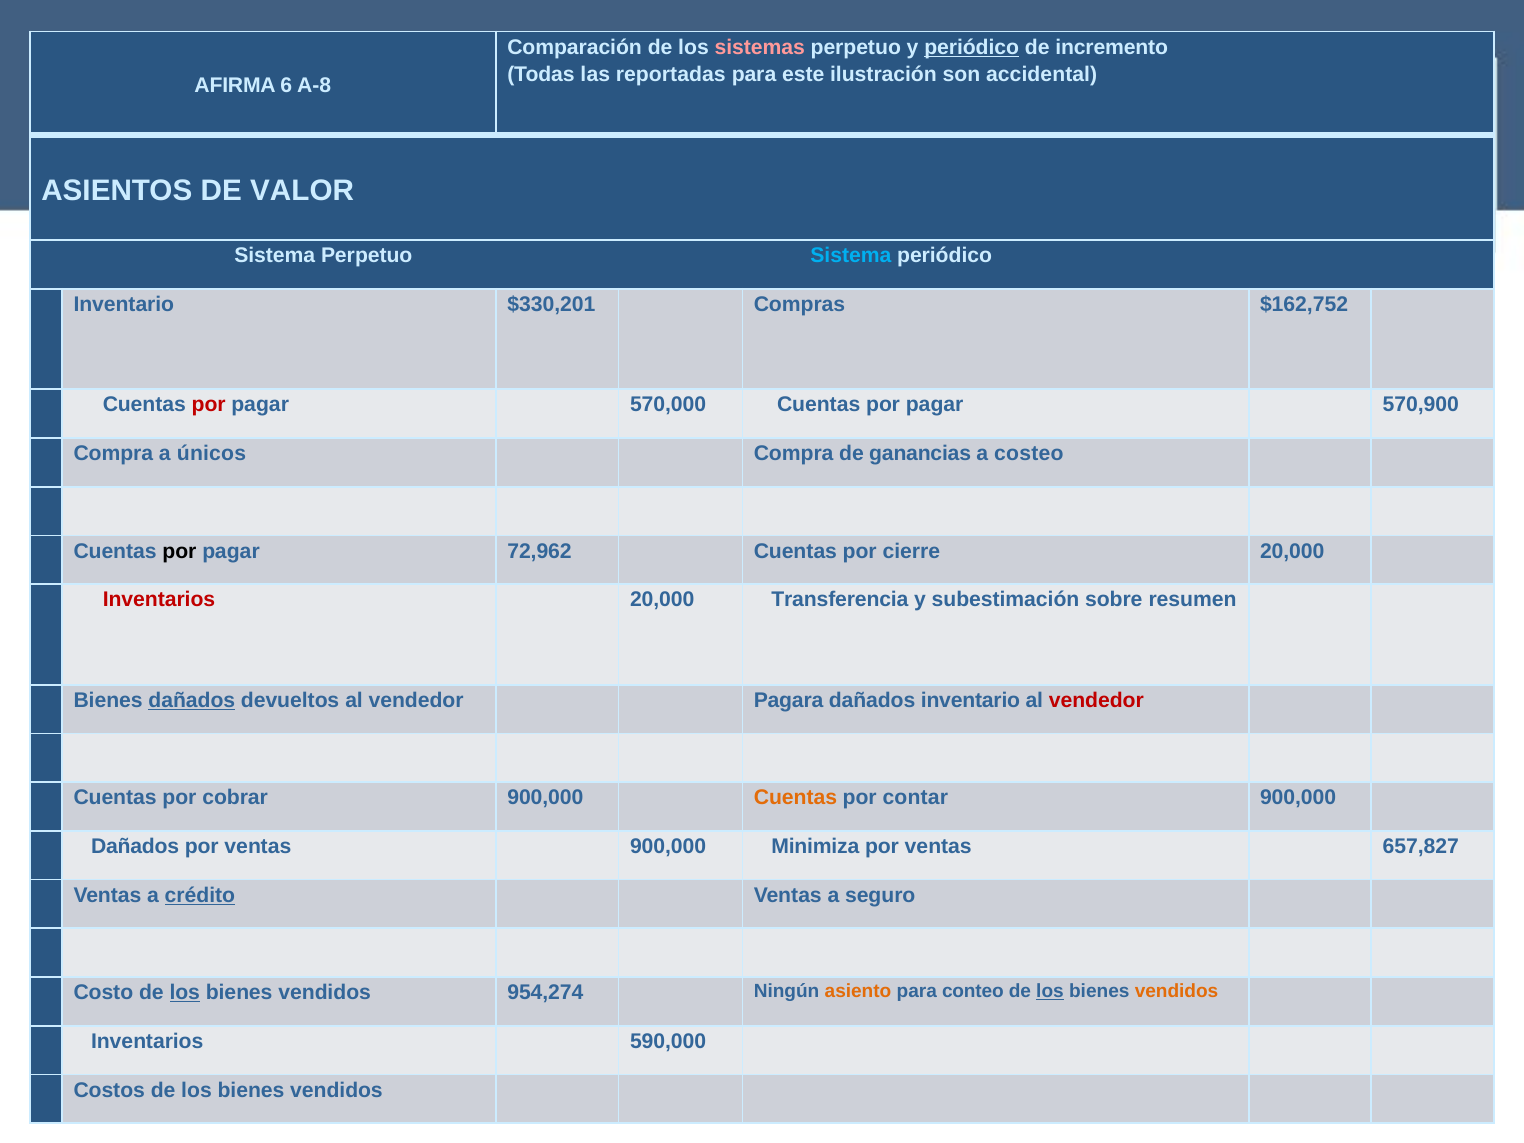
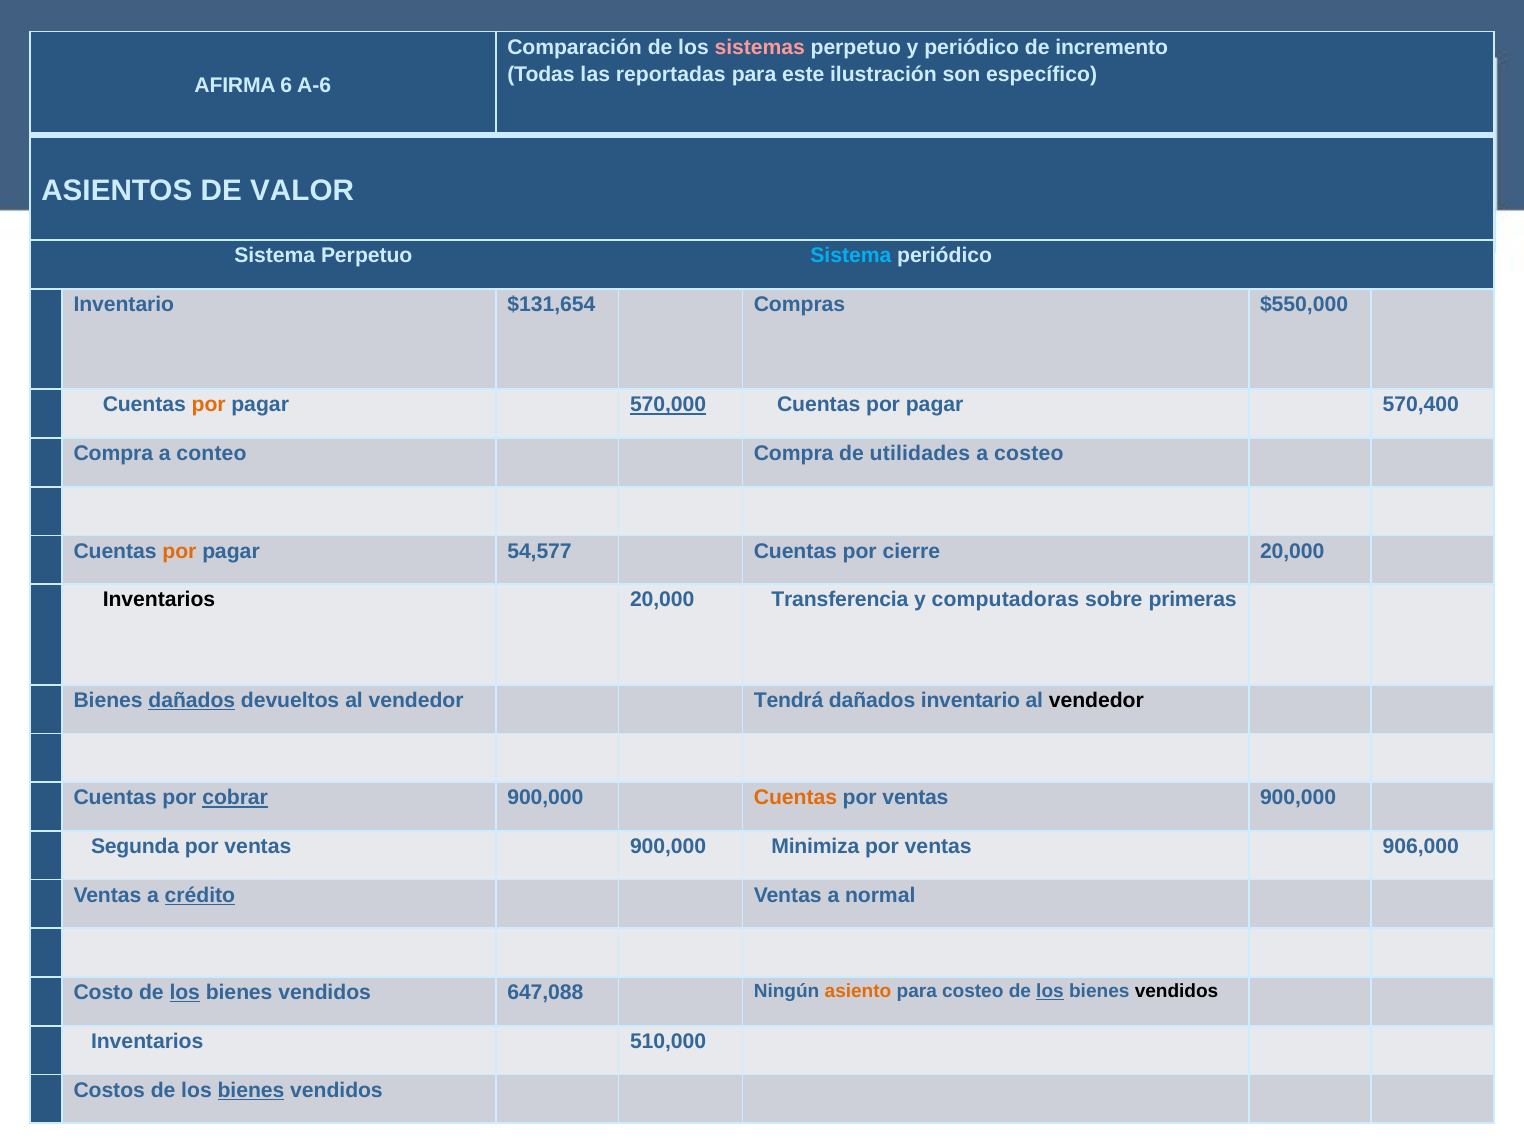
periódico underline: present -> none (972, 47)
accidental: accidental -> específico (1042, 74)
A-8: A-8 -> A-6 (314, 85)
$330,201: $330,201 -> $131,654 (551, 304)
$162,752: $162,752 -> $550,000 (1304, 304)
por colour: red -> orange (209, 405)
570,000 underline: none -> present (668, 405)
570,900: 570,900 -> 570,400 (1421, 405)
únicos: únicos -> conteo (212, 454)
ganancias: ganancias -> utilidades (920, 454)
por colour: black -> orange (179, 551)
72,962: 72,962 -> 54,577 (540, 551)
Inventarios colour: red -> black (159, 600)
subestimación: subestimación -> computadoras (1005, 600)
resumen: resumen -> primeras (1193, 600)
Pagara: Pagara -> Tendrá (789, 700)
vendedor colour: red -> black (1096, 700)
cobrar underline: none -> present (235, 798)
contar: contar -> ventas (915, 798)
Dañados: Dañados -> Segunda (135, 847)
657,827: 657,827 -> 906,000 (1421, 847)
seguro: seguro -> normal (880, 895)
954,274: 954,274 -> 647,088 (545, 993)
para conteo: conteo -> costeo (973, 991)
vendidos colour: orange -> black (1177, 991)
590,000: 590,000 -> 510,000 (668, 1041)
bienes underline: none -> present (251, 1090)
